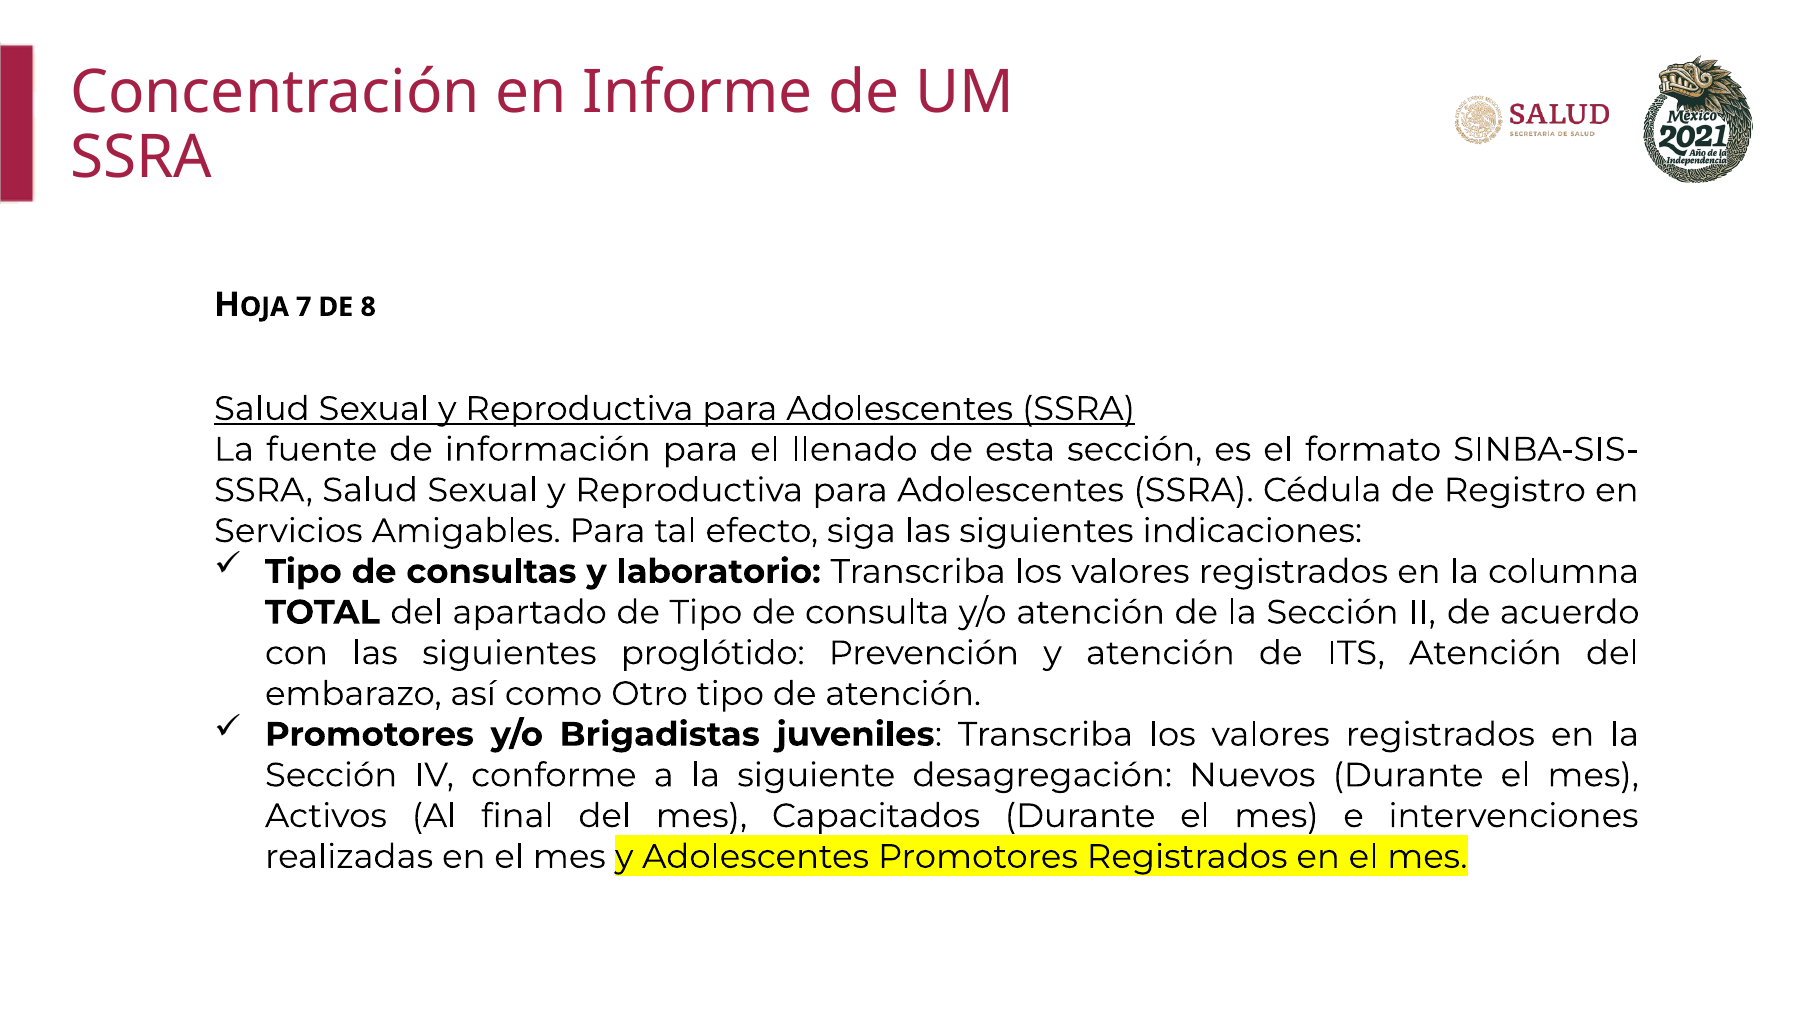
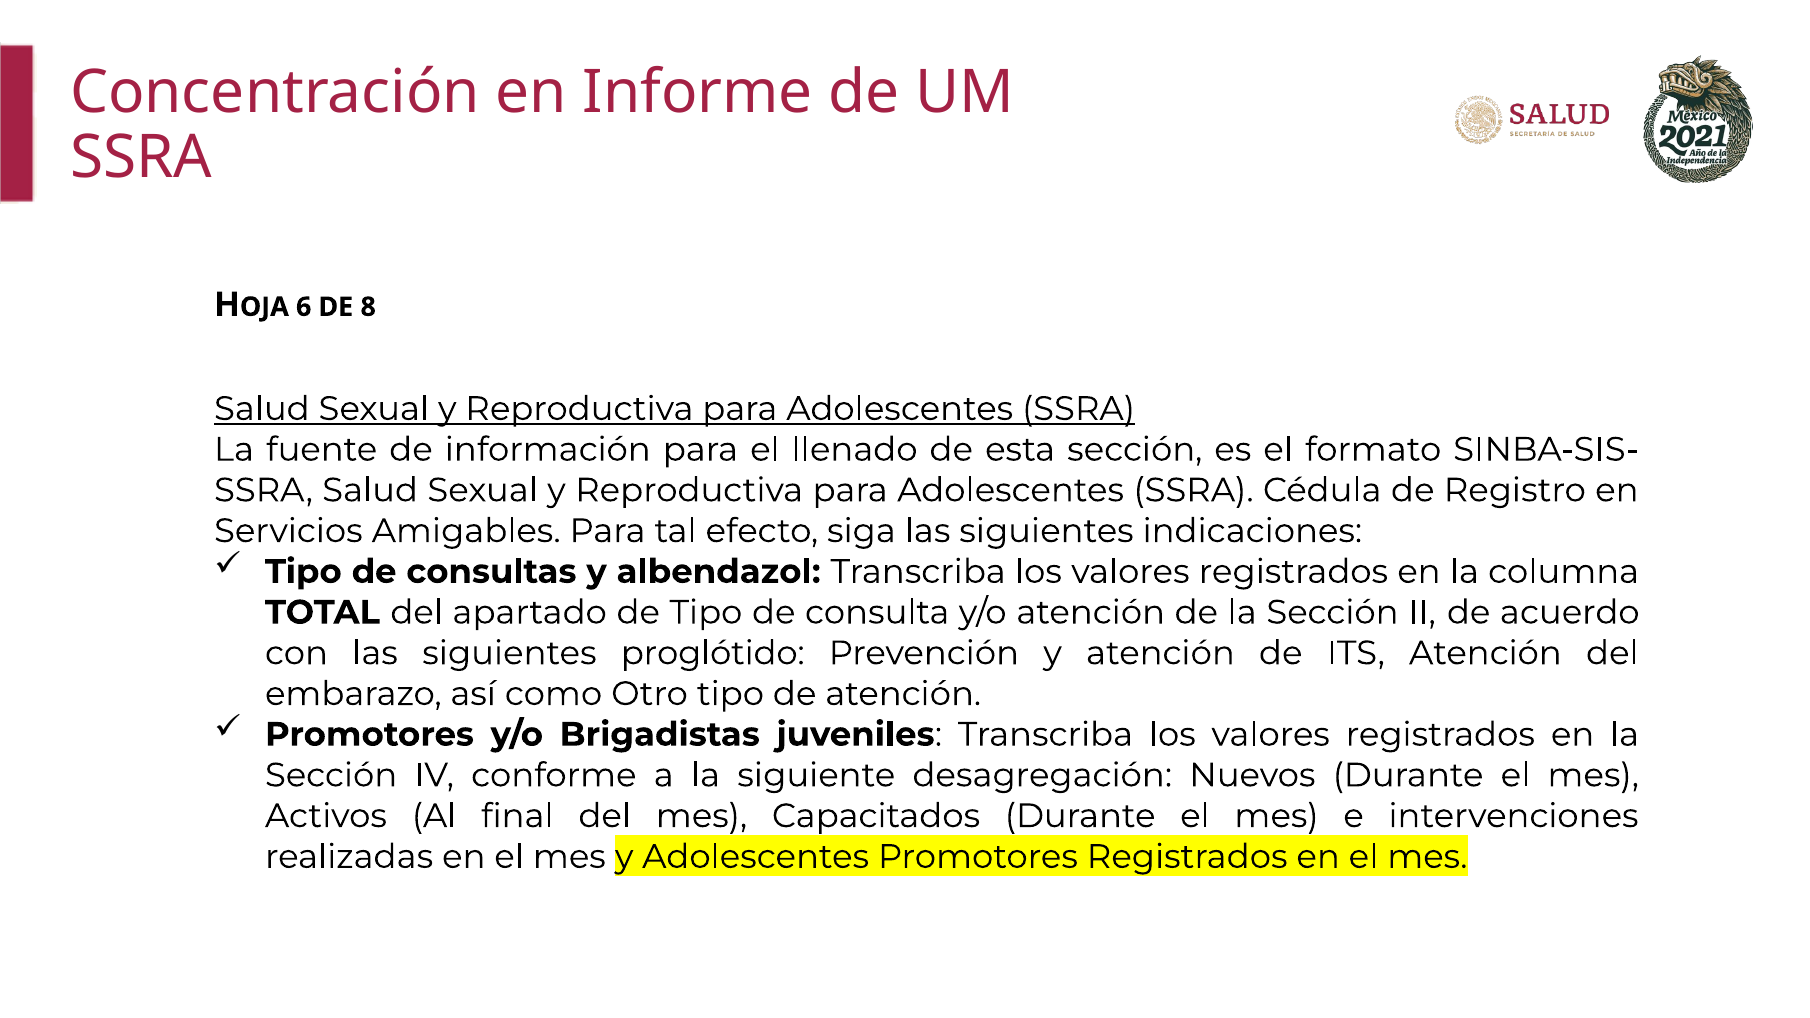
7: 7 -> 6 (304, 307)
laboratorio: laboratorio -> albendazol (719, 572)
